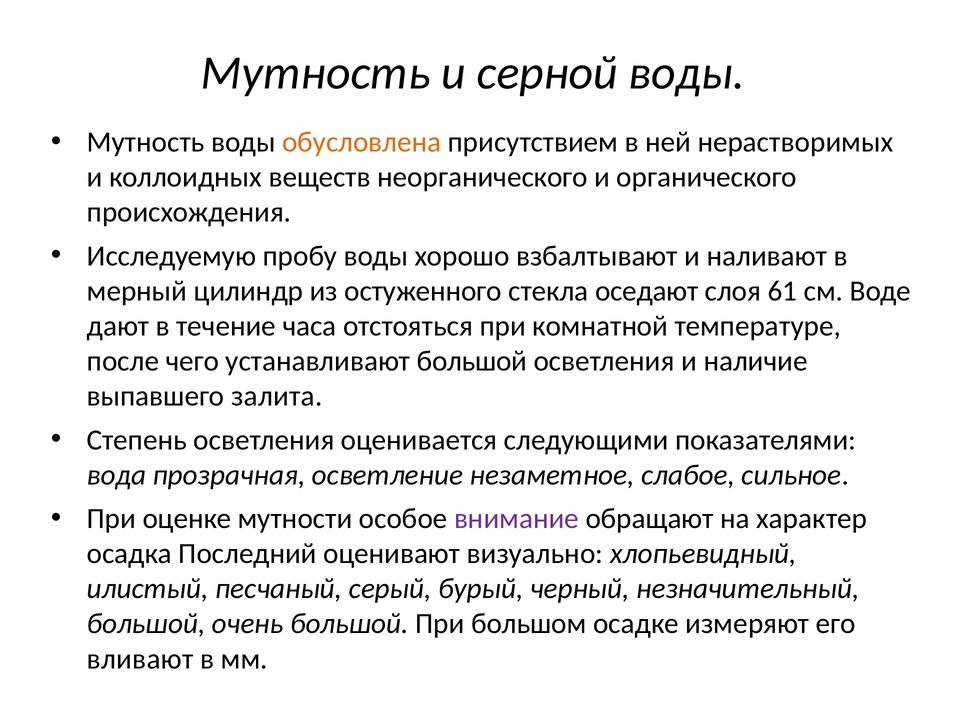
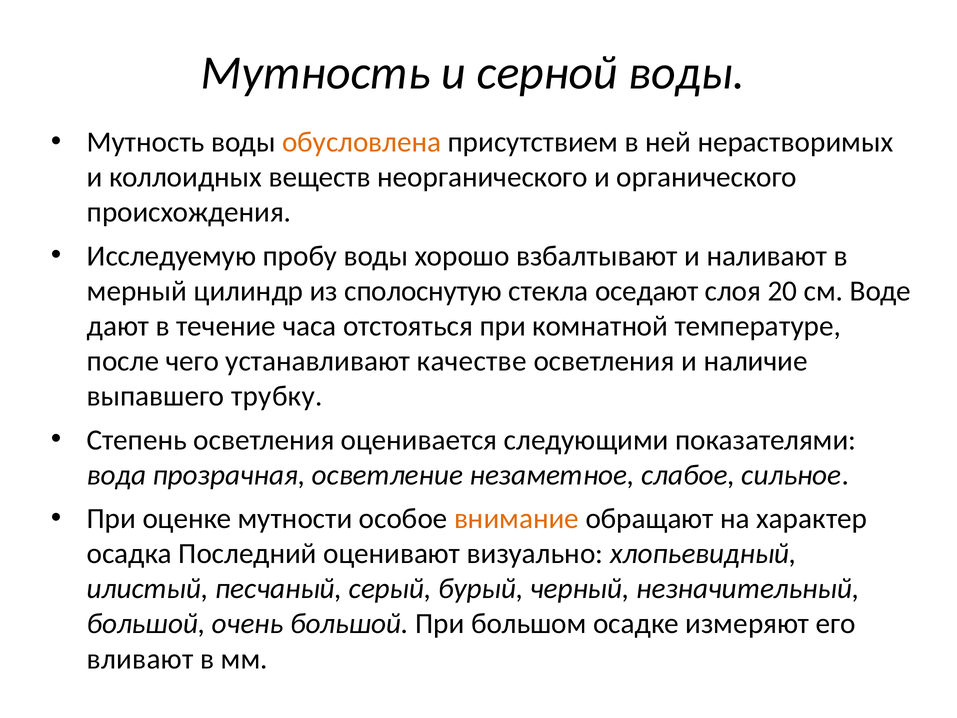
остуженного: остуженного -> сполоснутую (423, 291)
61: 61 -> 20 (782, 291)
устанавливают большой: большой -> качестве (472, 361)
залита: залита -> трубку (277, 396)
внимание colour: purple -> orange (516, 518)
